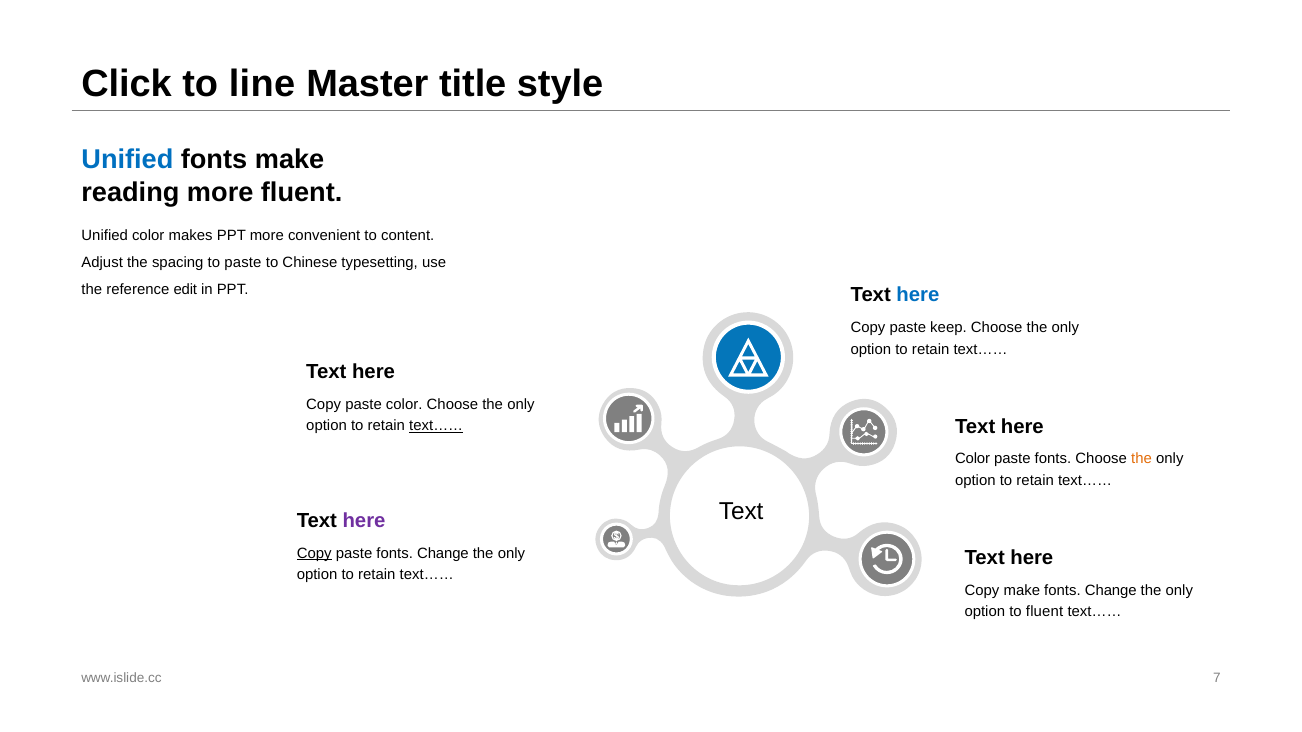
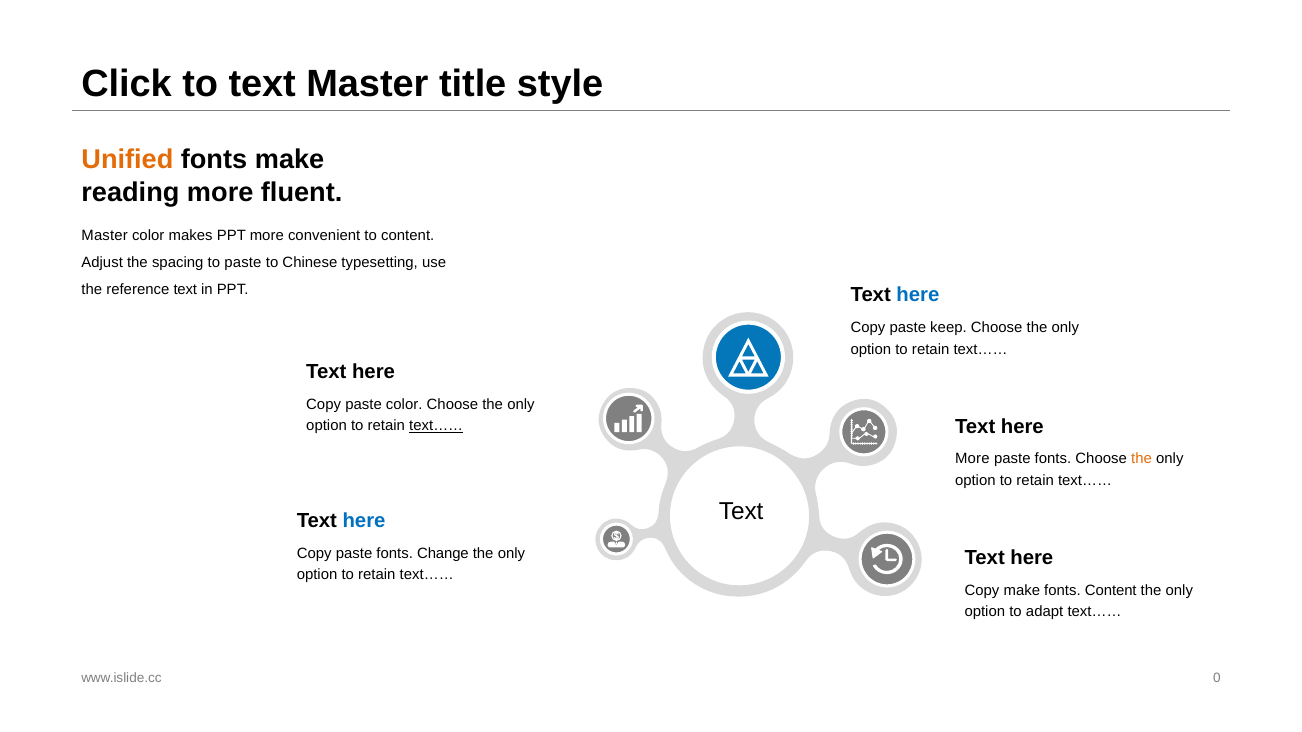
to line: line -> text (262, 84)
Unified colour: blue -> orange (127, 160)
Unified: Unified -> Master (105, 236)
reference edit: edit -> text (185, 290)
Color: Color -> More (972, 459)
here colour: purple -> blue (364, 521)
Copy underline: present -> none (314, 553)
Change: Change -> Content (1111, 591)
to fluent: fluent -> adapt (1045, 612)
7: 7 -> 0 (1217, 678)
